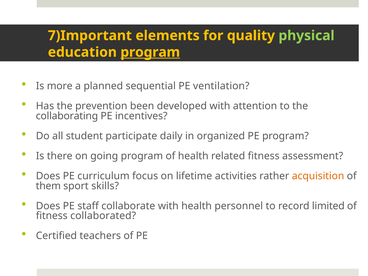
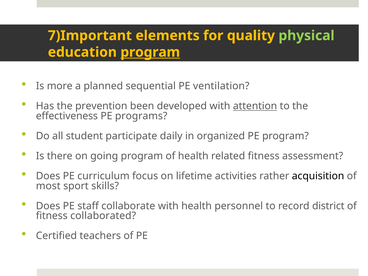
attention underline: none -> present (255, 106)
collaborating: collaborating -> effectiveness (67, 116)
incentives: incentives -> programs (141, 116)
acquisition colour: orange -> black (318, 176)
them: them -> most (48, 186)
limited: limited -> district (328, 206)
